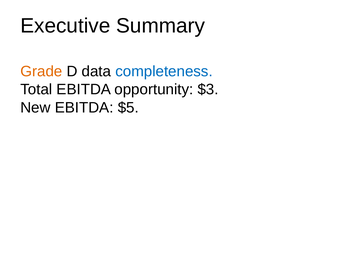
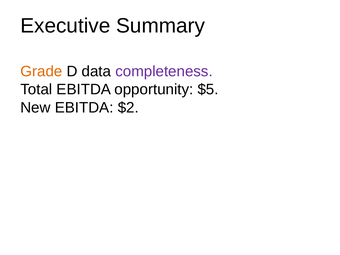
completeness colour: blue -> purple (164, 71)
$3: $3 -> $5 (208, 89)
$5: $5 -> $2 (128, 108)
